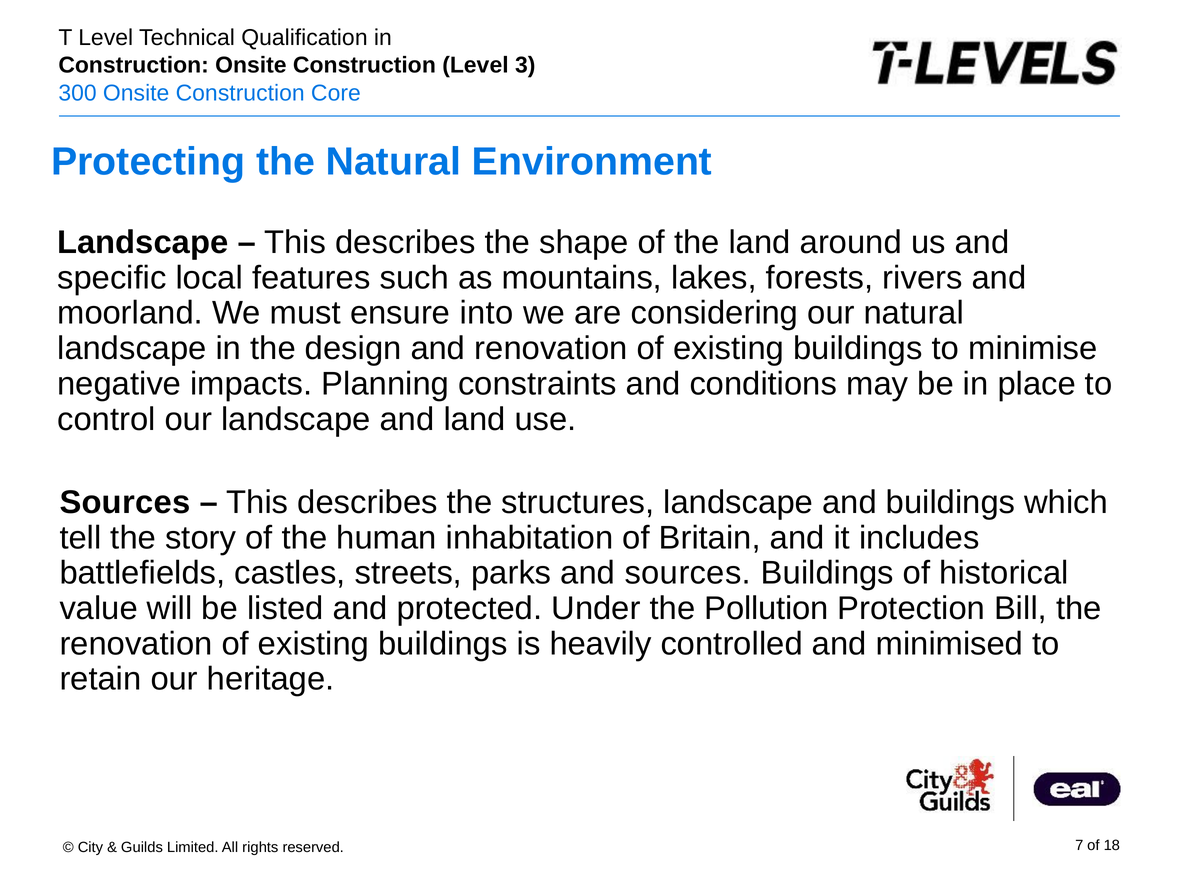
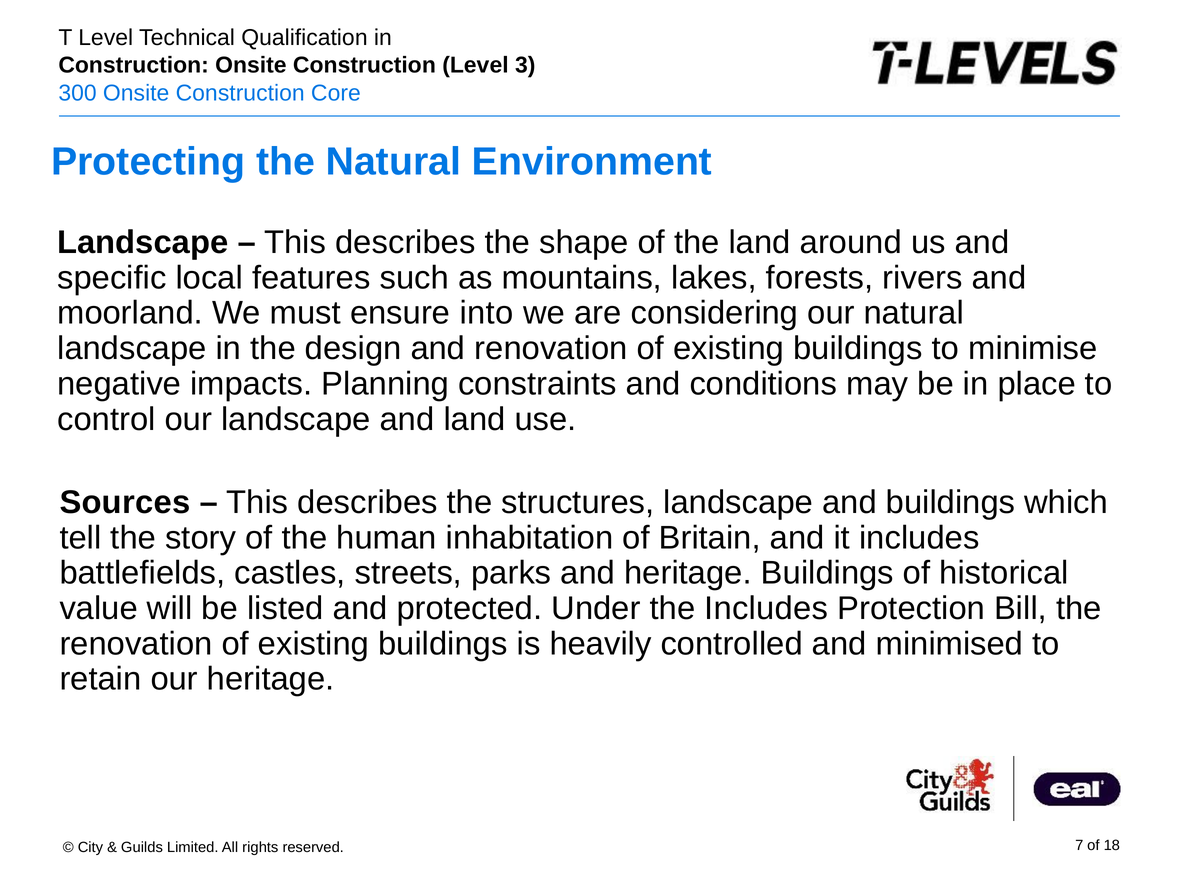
and sources: sources -> heritage (688, 573)
the Pollution: Pollution -> Includes (766, 609)
